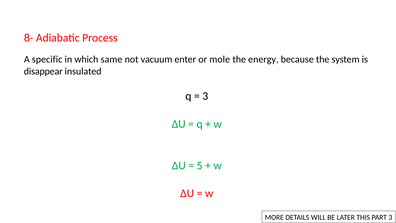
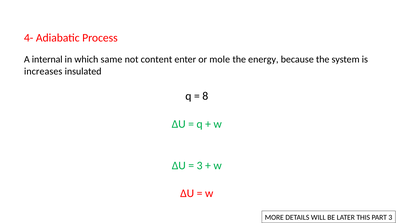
8-: 8- -> 4- (29, 38)
specific: specific -> internal (47, 59)
vacuum: vacuum -> content (156, 59)
disappear: disappear -> increases (43, 71)
3: 3 -> 8 (205, 96)
5: 5 -> 3 (200, 165)
